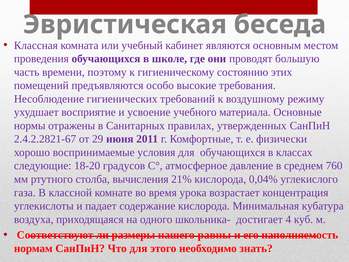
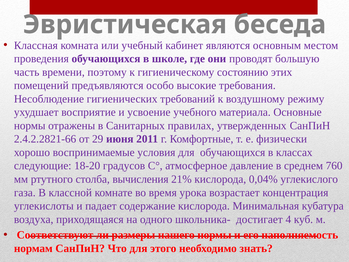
2.4.2.2821-67: 2.4.2.2821-67 -> 2.4.2.2821-66 (45, 139)
нашего равны: равны -> нормы (214, 235)
